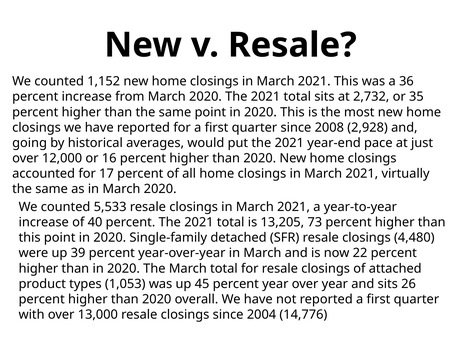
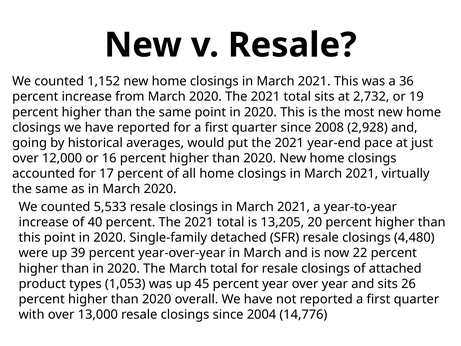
35: 35 -> 19 (416, 97)
73: 73 -> 20 (315, 222)
